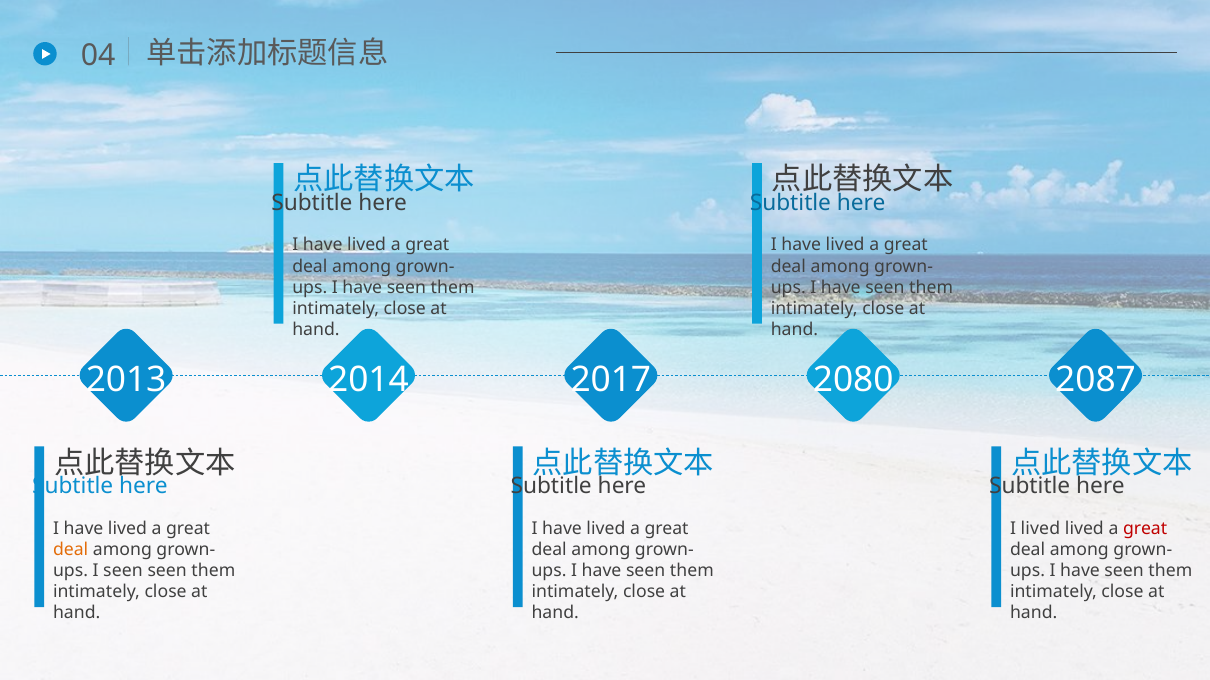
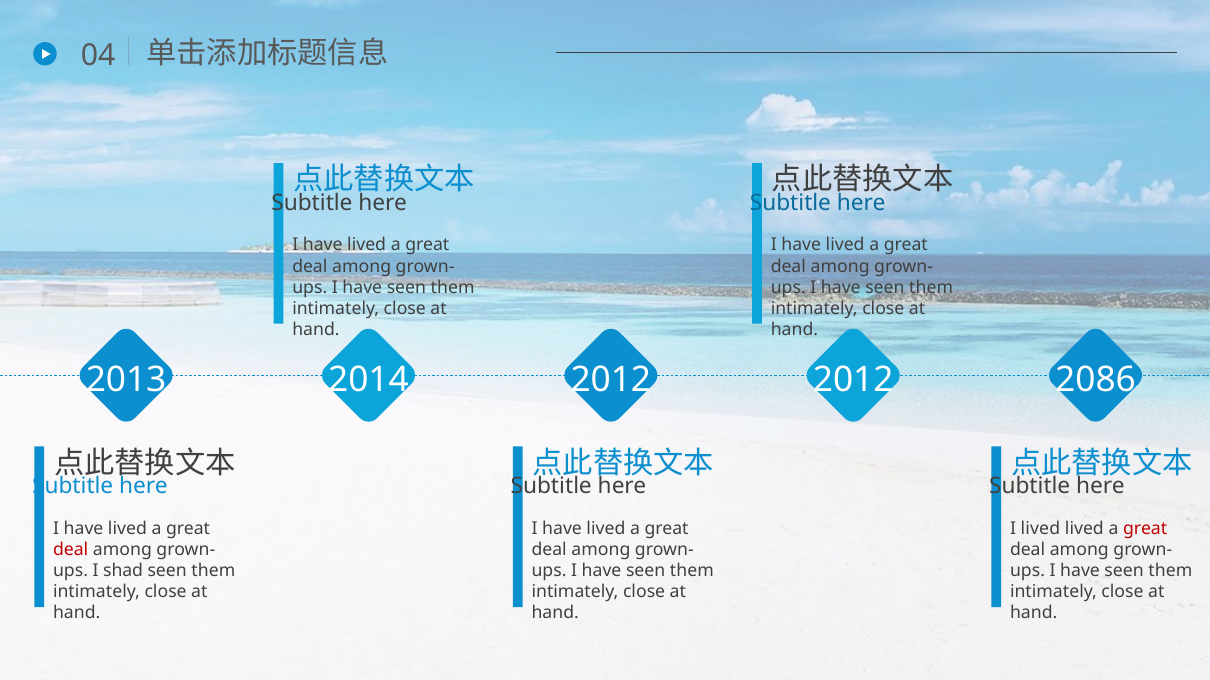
2017: 2017 -> 2012 (611, 380)
2080: 2080 -> 2012 (853, 380)
2087: 2087 -> 2086 (1096, 380)
deal colour: orange -> red (71, 550)
I seen: seen -> shad (123, 571)
